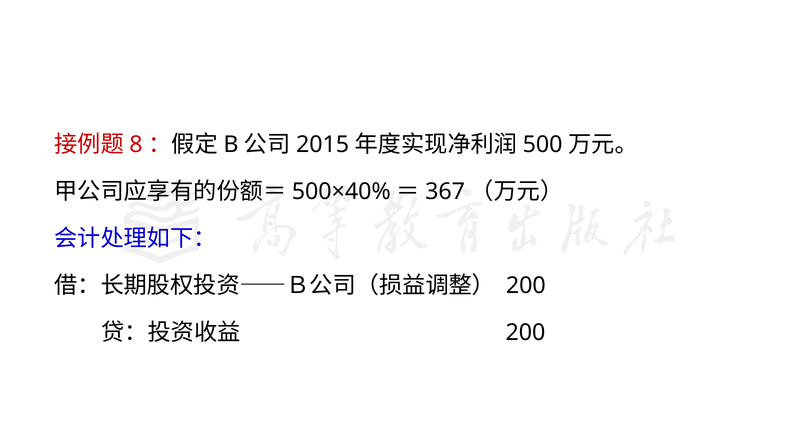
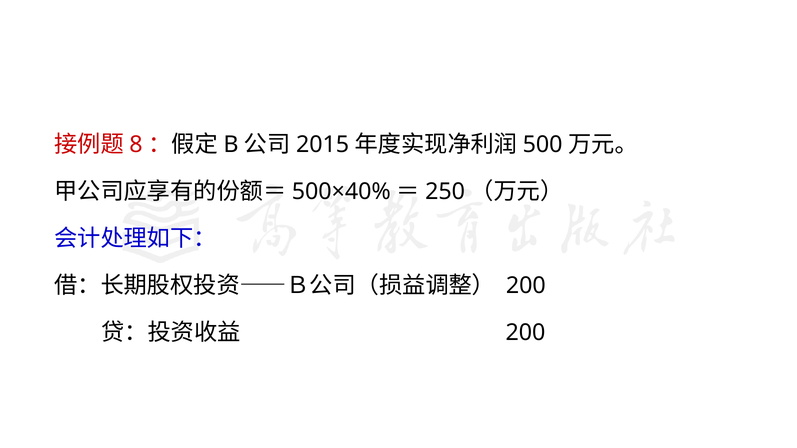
367: 367 -> 250 (445, 192)
